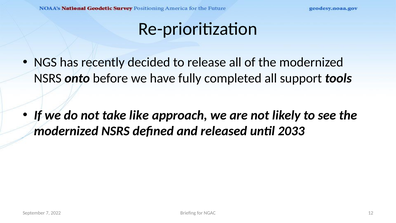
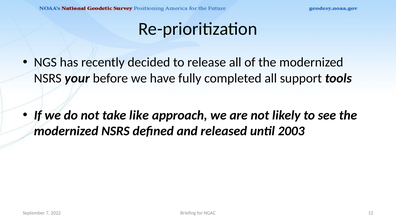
onto: onto -> your (77, 78)
2033: 2033 -> 2003 (291, 131)
